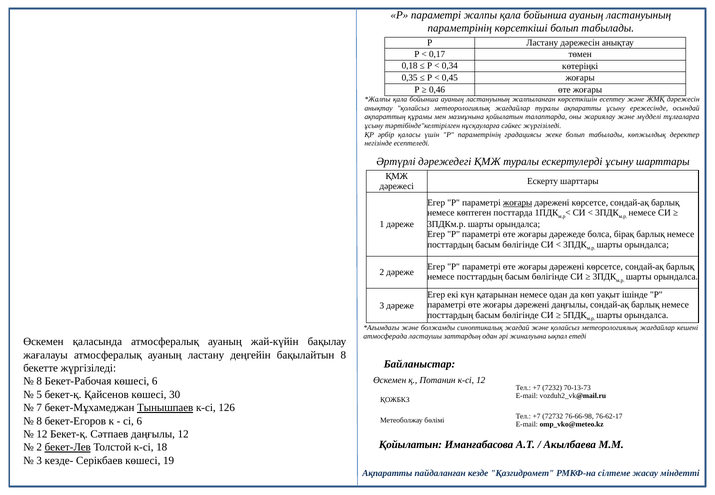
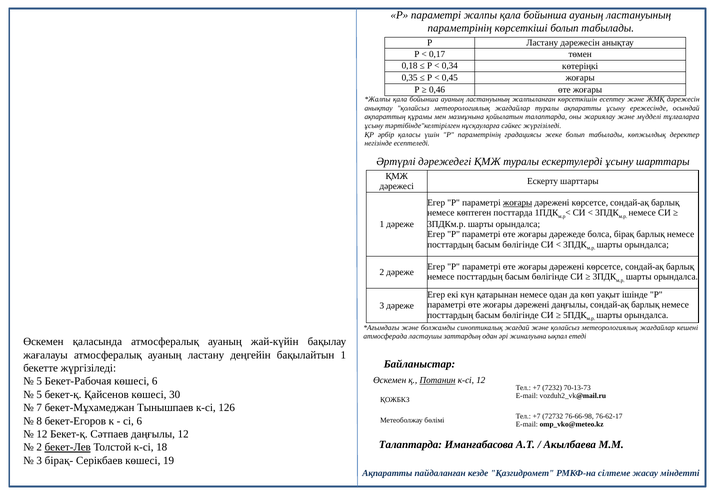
бақылайтын 8: 8 -> 1 (343, 355)
Потанин underline: none -> present (438, 380)
8: 8 -> 5 (39, 381)
Тынышпаев underline: present -> none (165, 408)
Қойылатын: Қойылатын -> Талаптарда (410, 445)
кезде-: кезде- -> бірақ- (59, 460)
